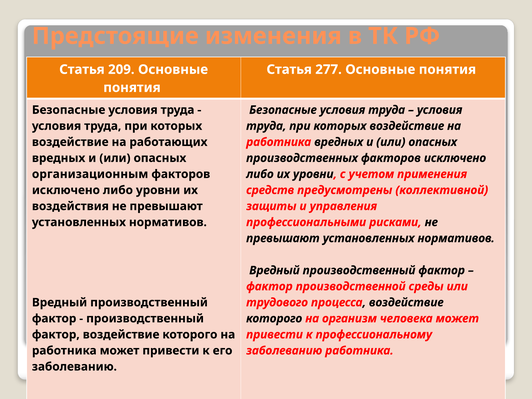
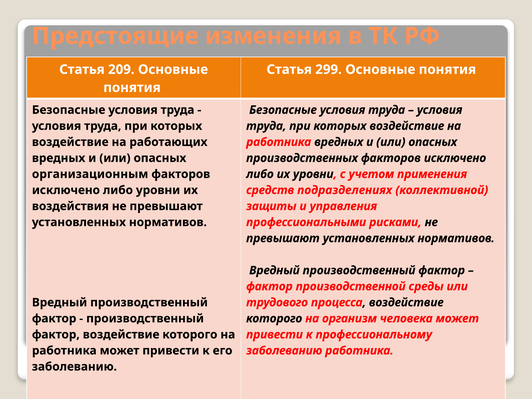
277: 277 -> 299 (329, 70)
предусмотрены: предусмотрены -> подразделениях (345, 190)
